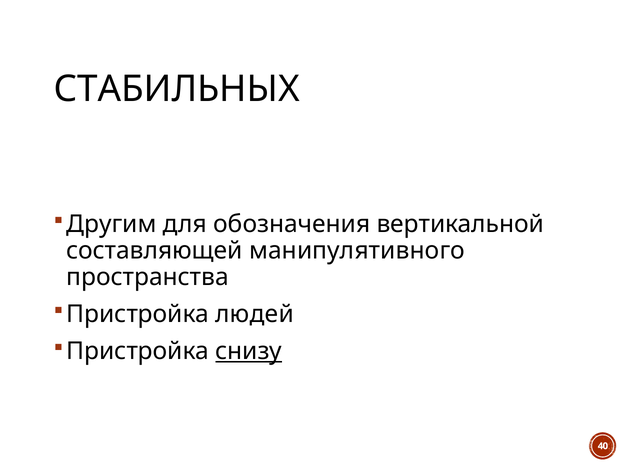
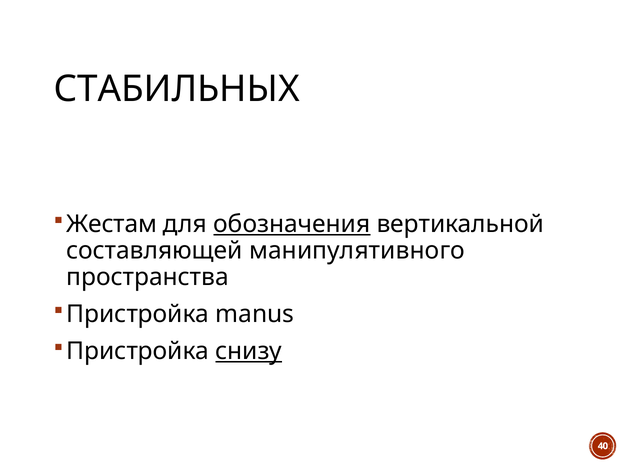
Другим: Другим -> Жестам (112, 224)
обозначения underline: none -> present (292, 224)
людей: людей -> manus (255, 314)
